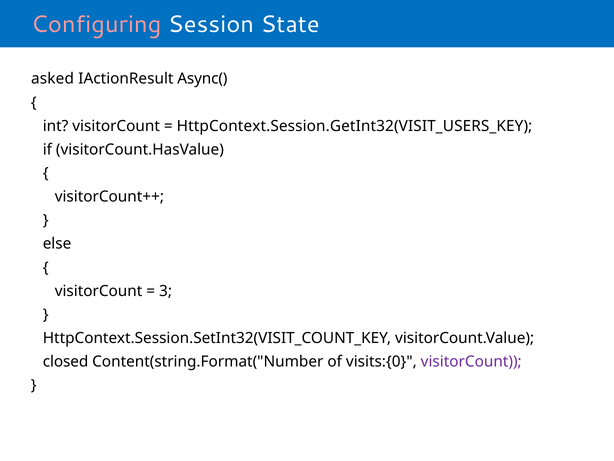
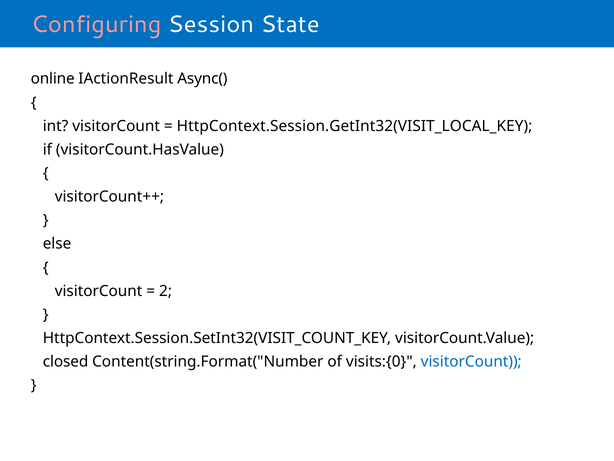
asked: asked -> online (53, 79)
HttpContext.Session.GetInt32(VISIT_USERS_KEY: HttpContext.Session.GetInt32(VISIT_USERS_KEY -> HttpContext.Session.GetInt32(VISIT_LOCAL_KEY (355, 126)
3: 3 -> 2 (166, 291)
visitorCount colour: purple -> blue (471, 361)
